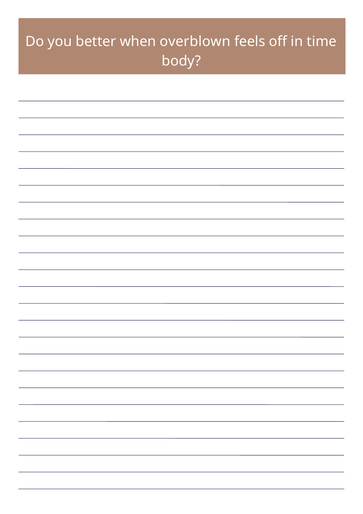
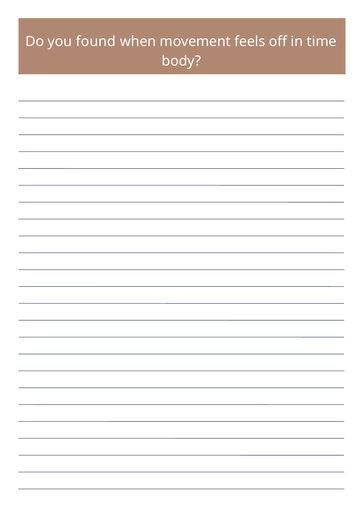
better: better -> found (96, 41)
overblown: overblown -> movement (195, 41)
